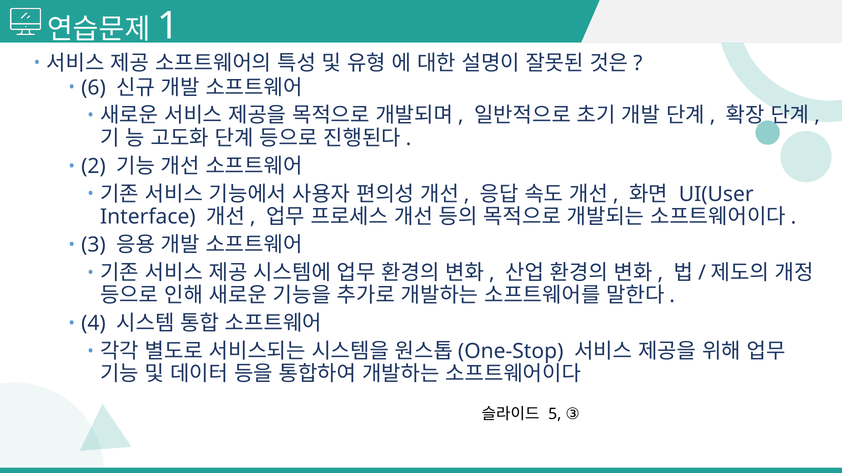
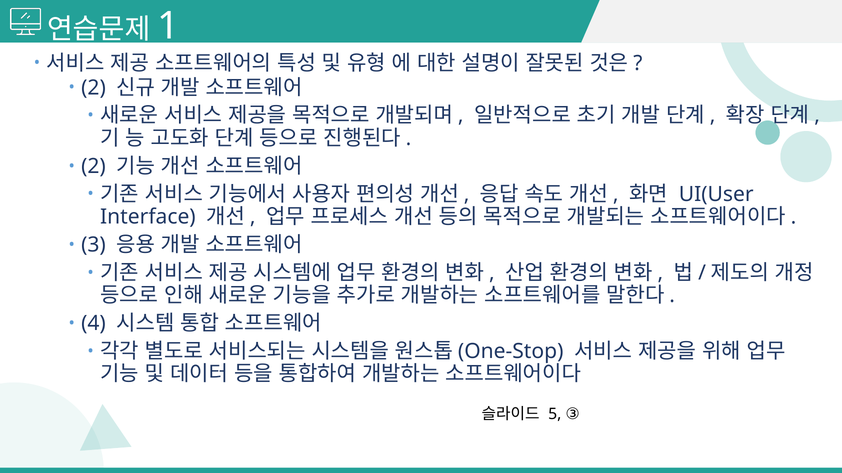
6: 6 -> 2 (93, 88)
